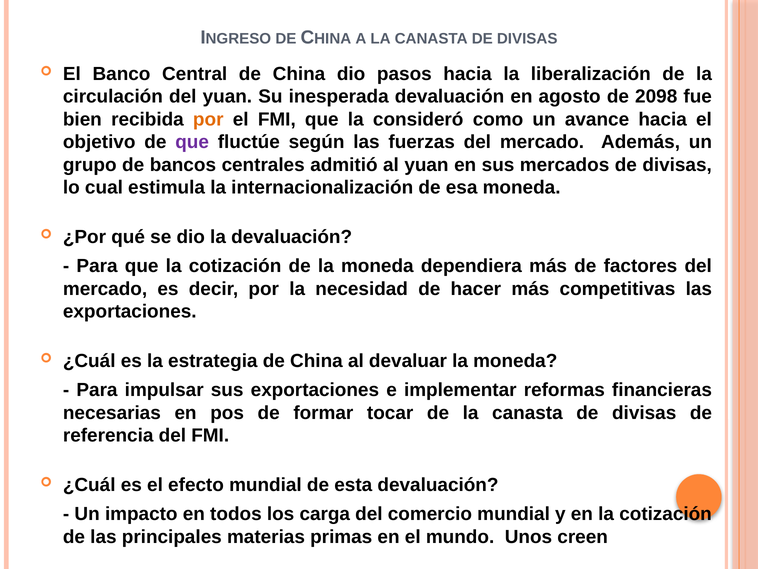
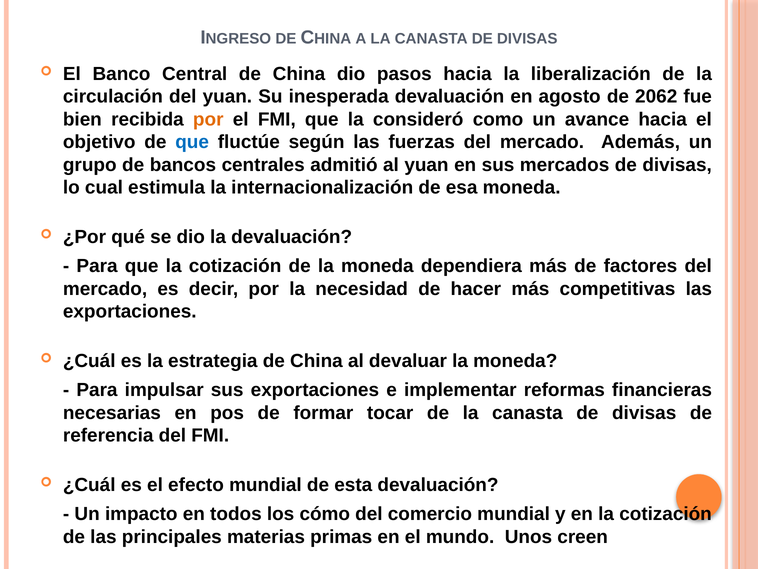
2098: 2098 -> 2062 (656, 97)
que colour: purple -> blue (192, 142)
carga: carga -> cómo (325, 514)
